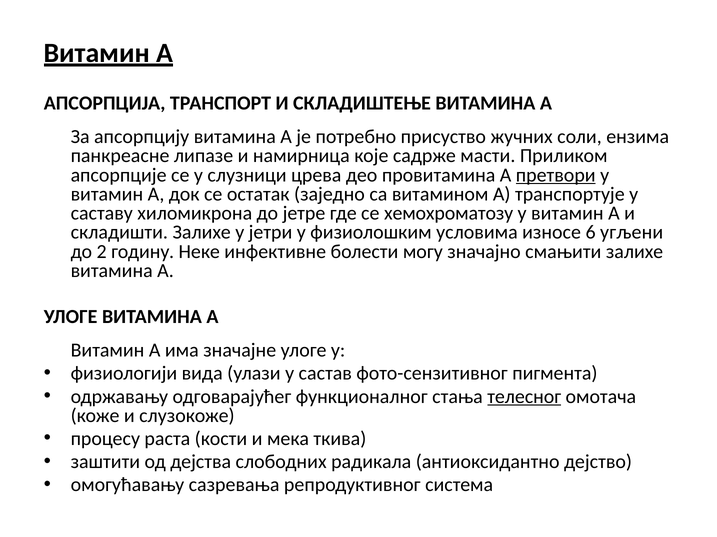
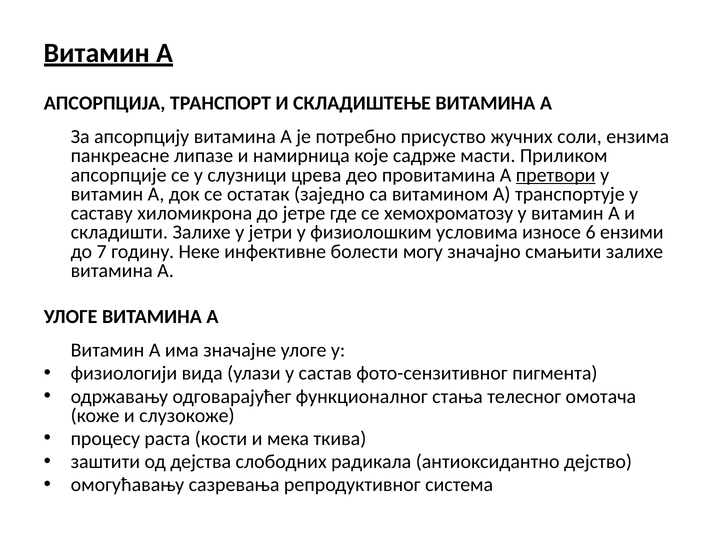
угљени: угљени -> ензими (632, 233)
2: 2 -> 7 (102, 252)
телесног underline: present -> none (524, 397)
